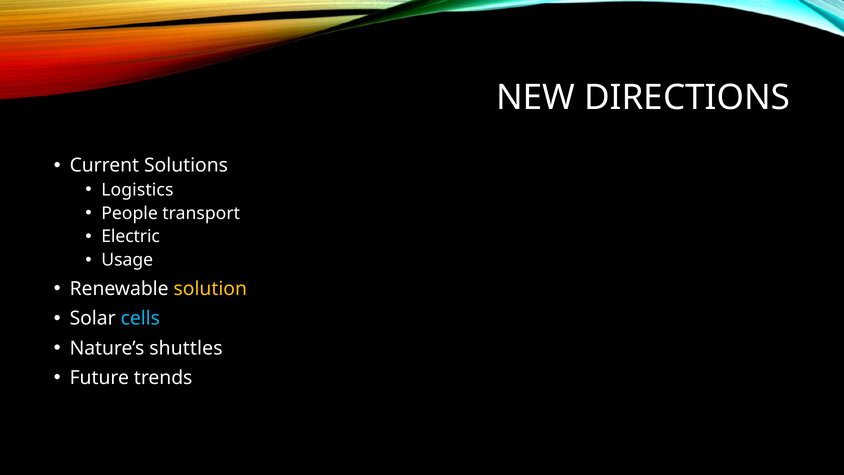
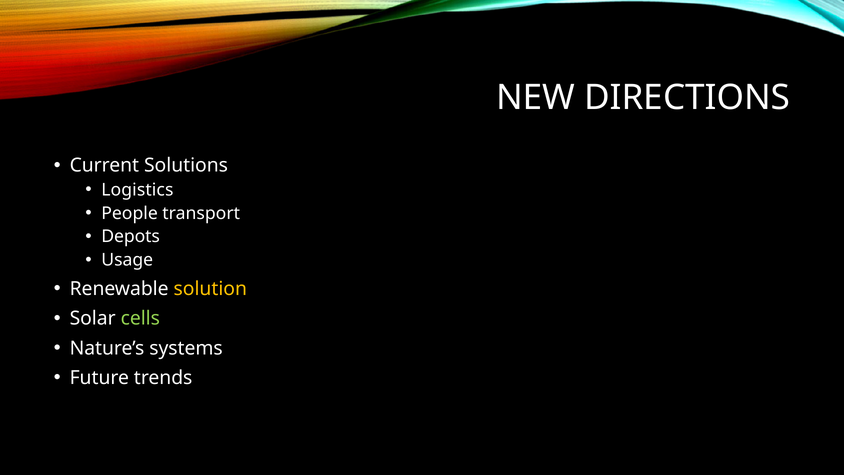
Electric: Electric -> Depots (131, 237)
cells colour: light blue -> light green (140, 318)
shuttles: shuttles -> systems (186, 348)
